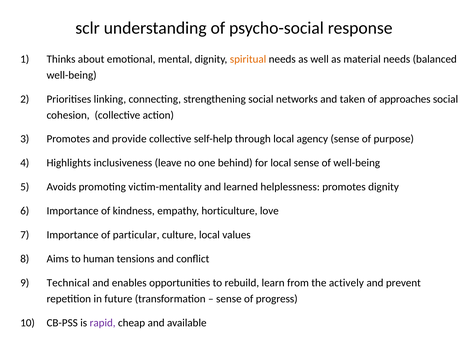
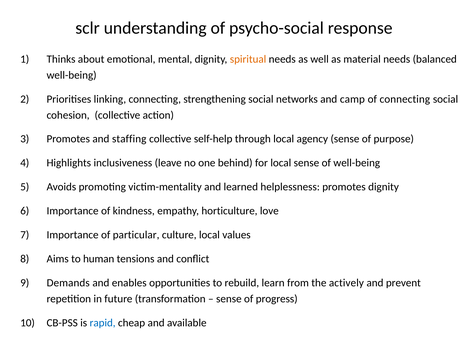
taken: taken -> camp (352, 99)
of approaches: approaches -> connecting (405, 99)
provide: provide -> staffing (129, 139)
Technical: Technical -> Demands (68, 283)
rapid colour: purple -> blue (103, 323)
